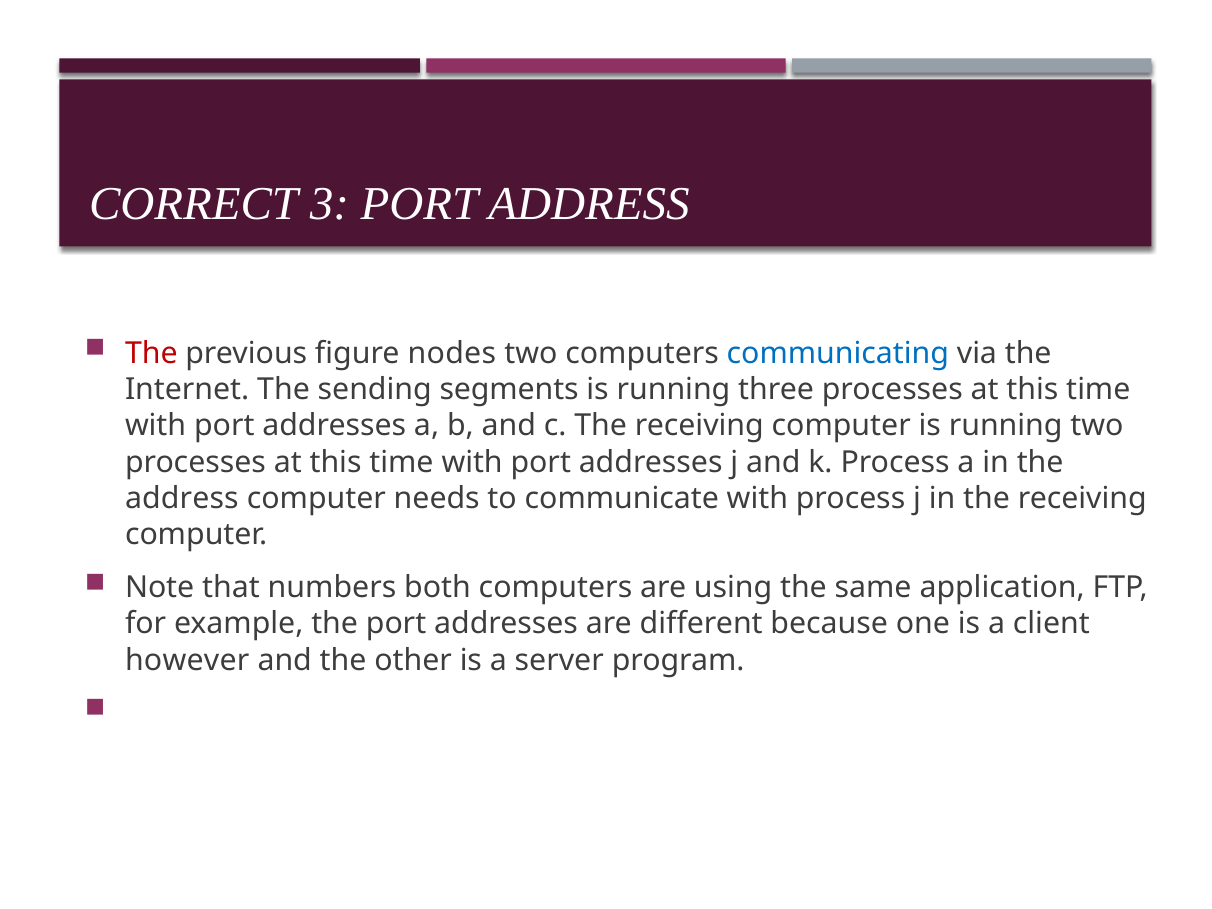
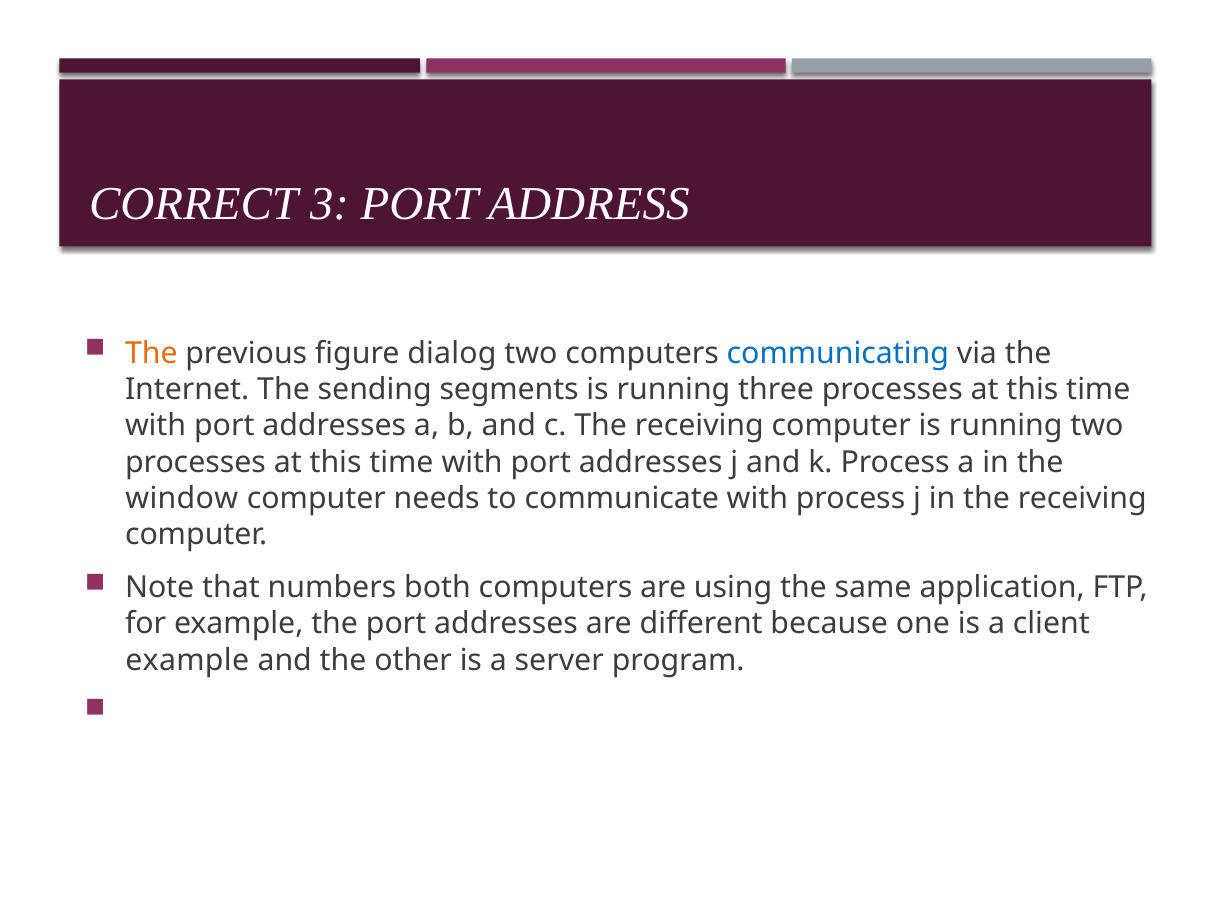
The colour: red -> orange (151, 353)
nodes: nodes -> dialog (452, 353)
address: address -> window (182, 499)
however: however -> example (187, 660)
